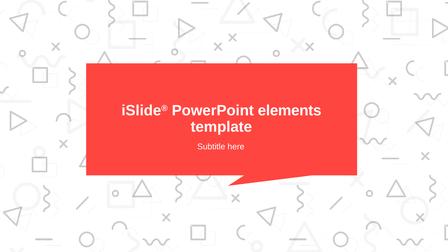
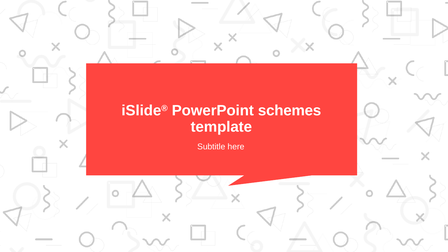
elements: elements -> schemes (290, 111)
